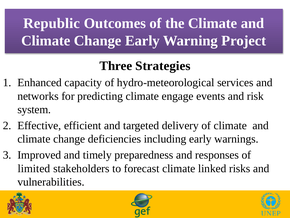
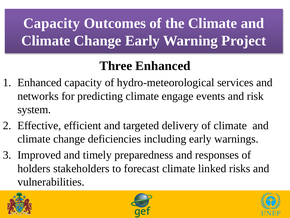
Republic: Republic -> Capacity (52, 23)
Three Strategies: Strategies -> Enhanced (163, 66)
limited: limited -> holders (34, 168)
